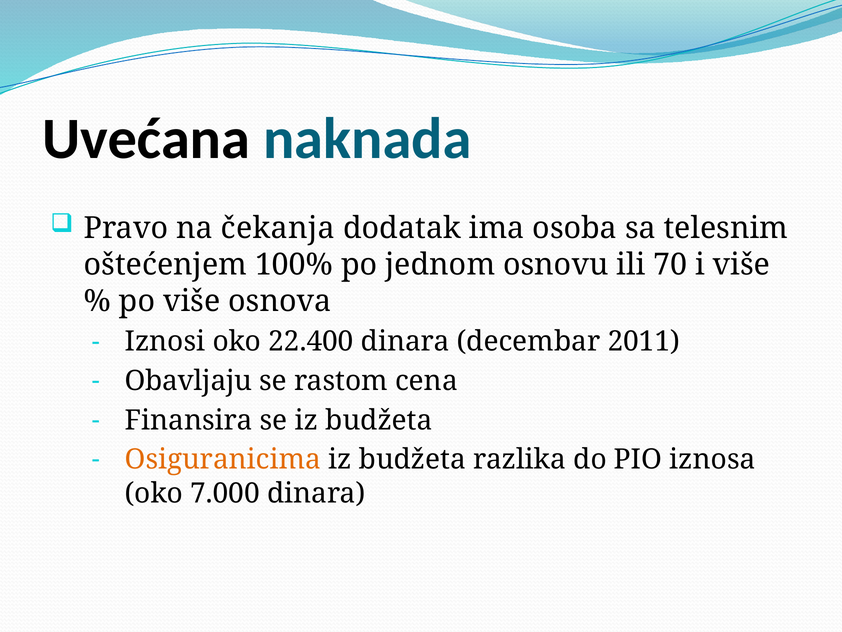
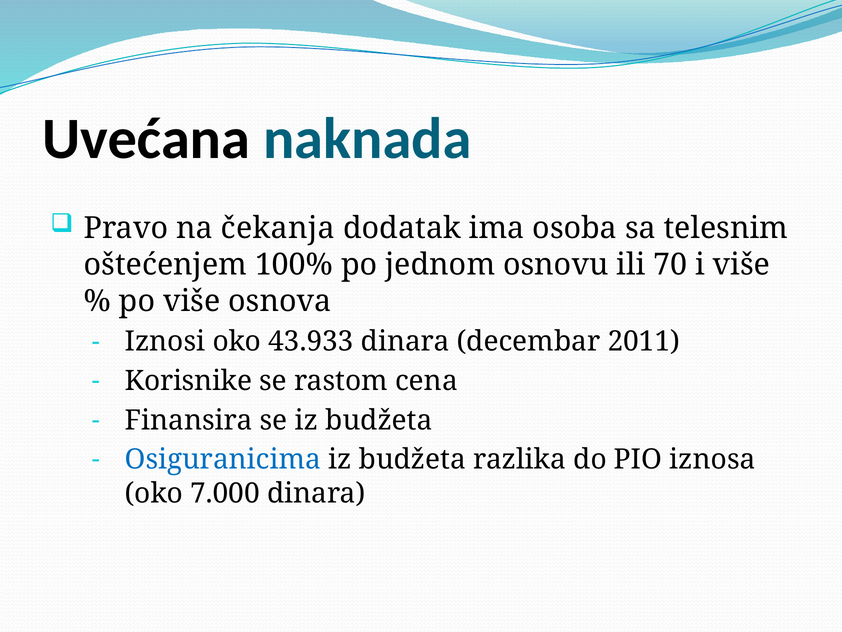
22.400: 22.400 -> 43.933 (311, 341)
Obavljaju: Obavljaju -> Korisnike (188, 381)
Osiguranicima colour: orange -> blue (223, 459)
